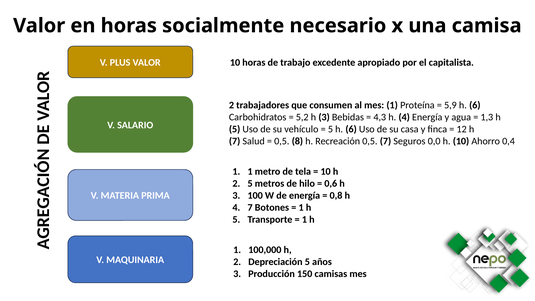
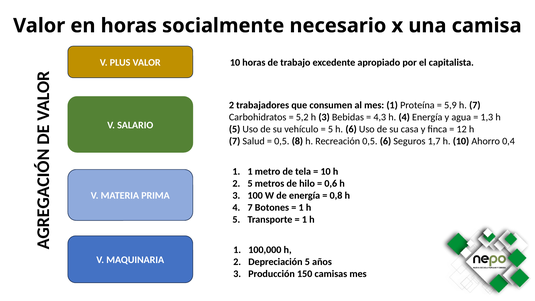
5,9 h 6: 6 -> 7 (475, 105)
0,5 7: 7 -> 6 (386, 141)
0,0: 0,0 -> 1,7 (434, 141)
